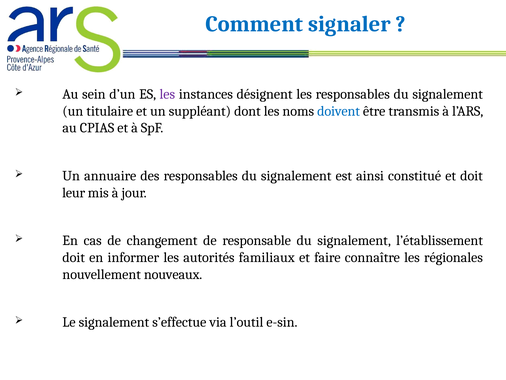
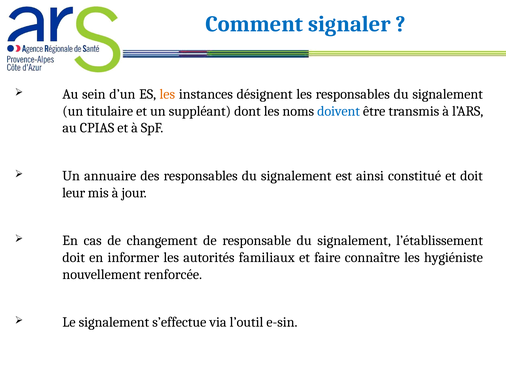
les colour: purple -> orange (167, 94)
régionales: régionales -> hygiéniste (453, 257)
nouveaux: nouveaux -> renforcée (173, 274)
